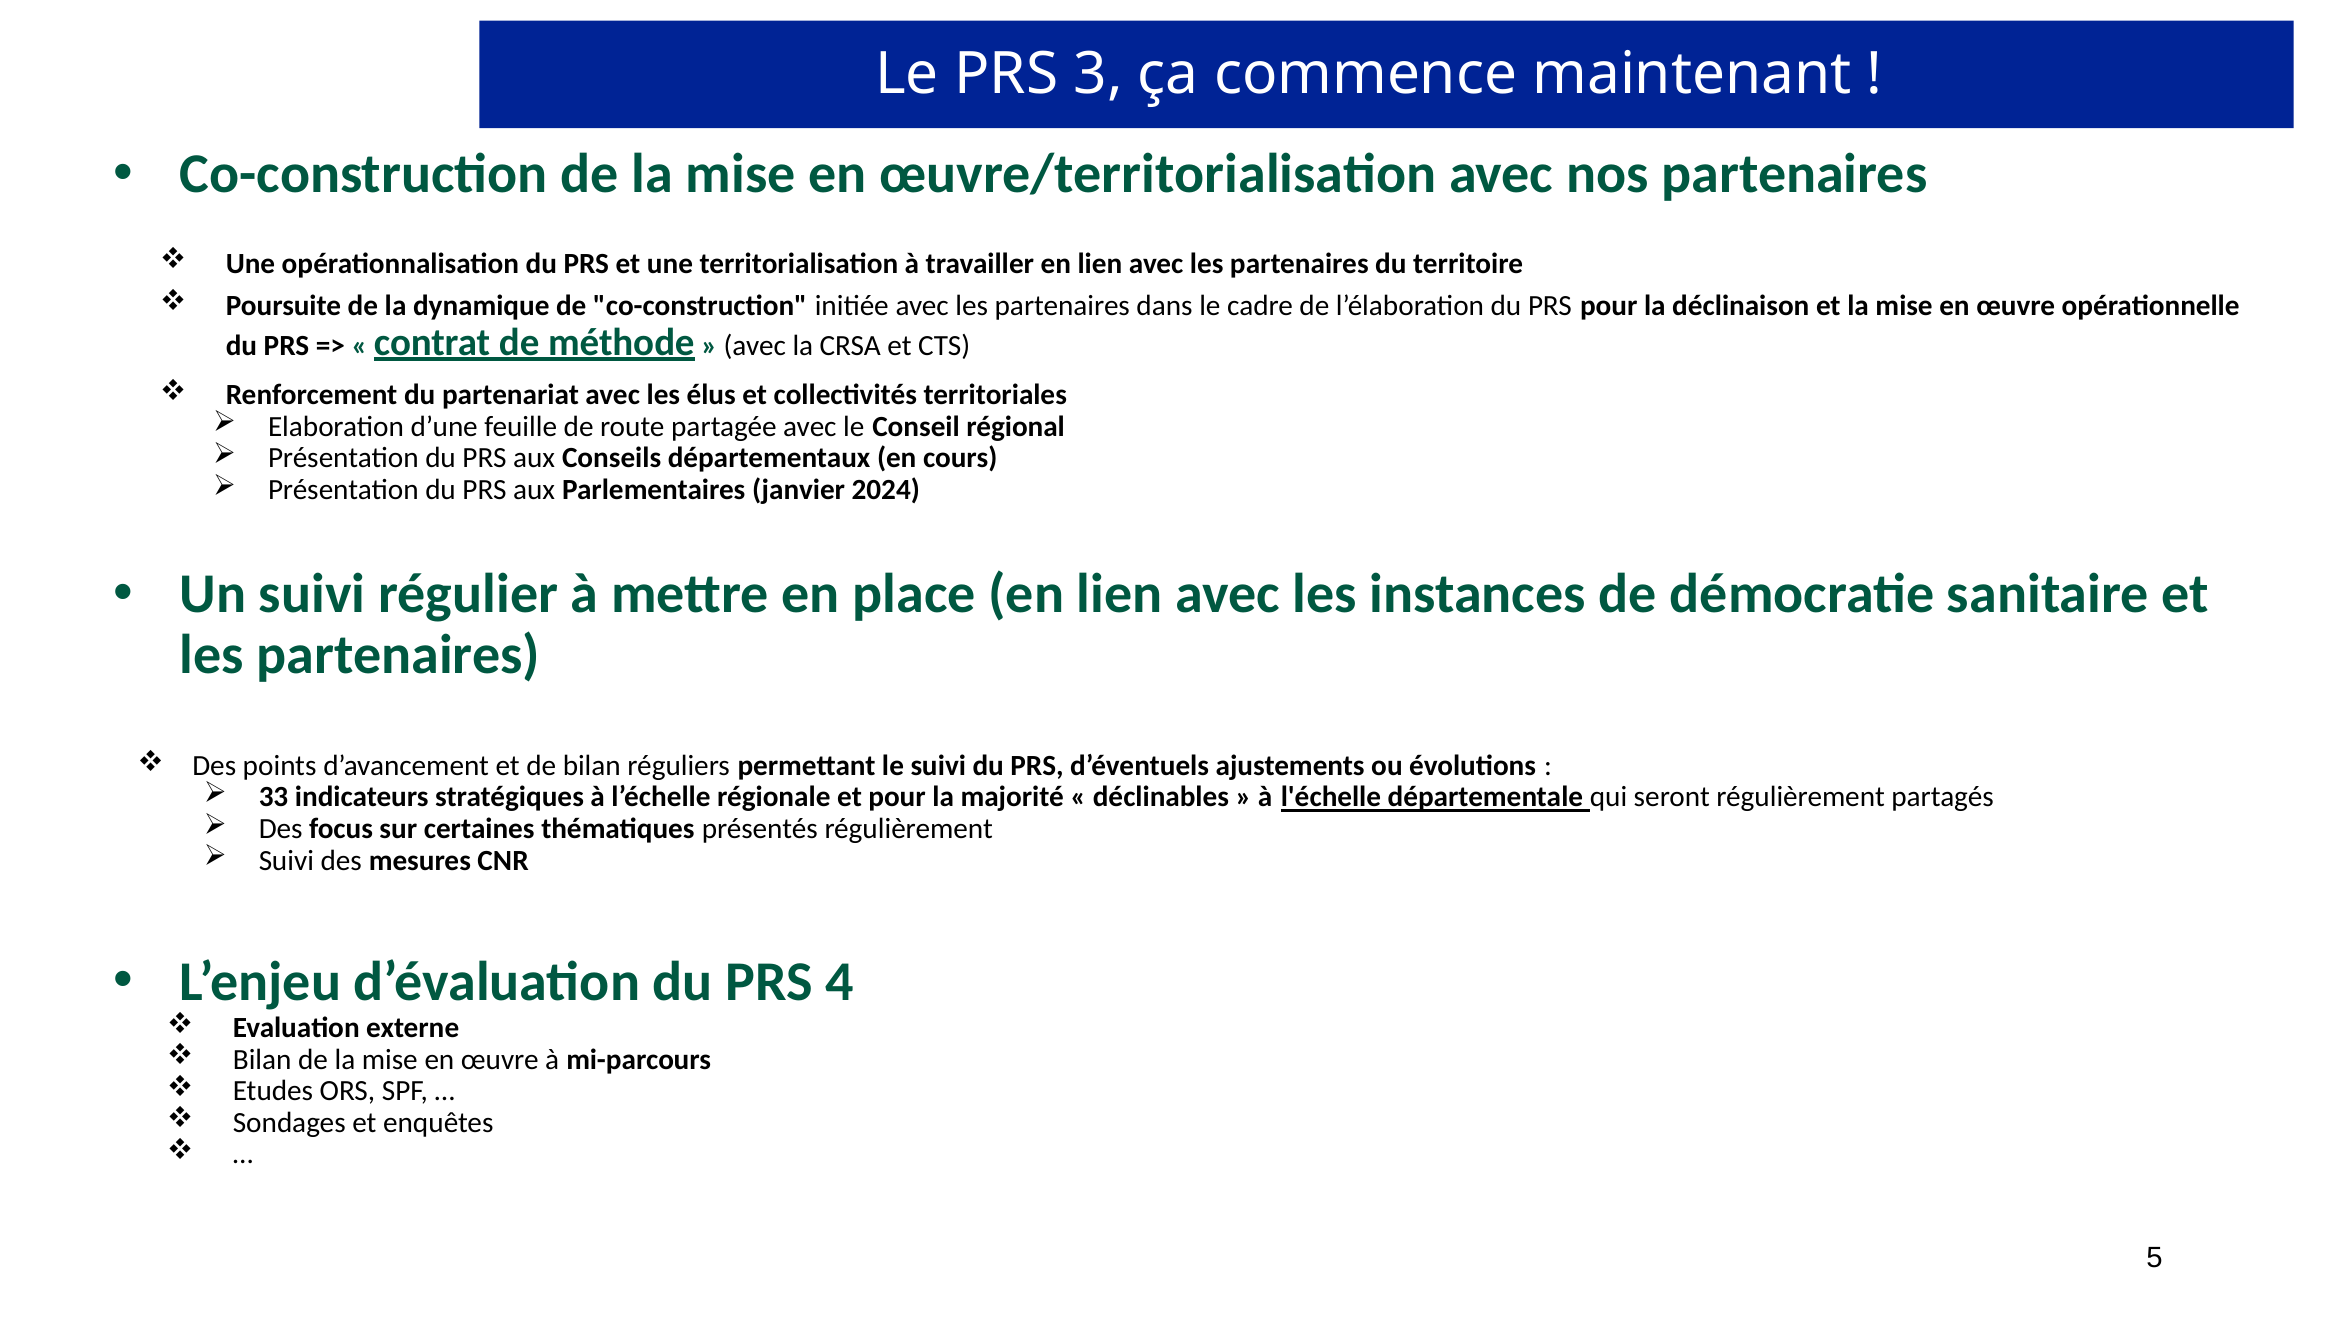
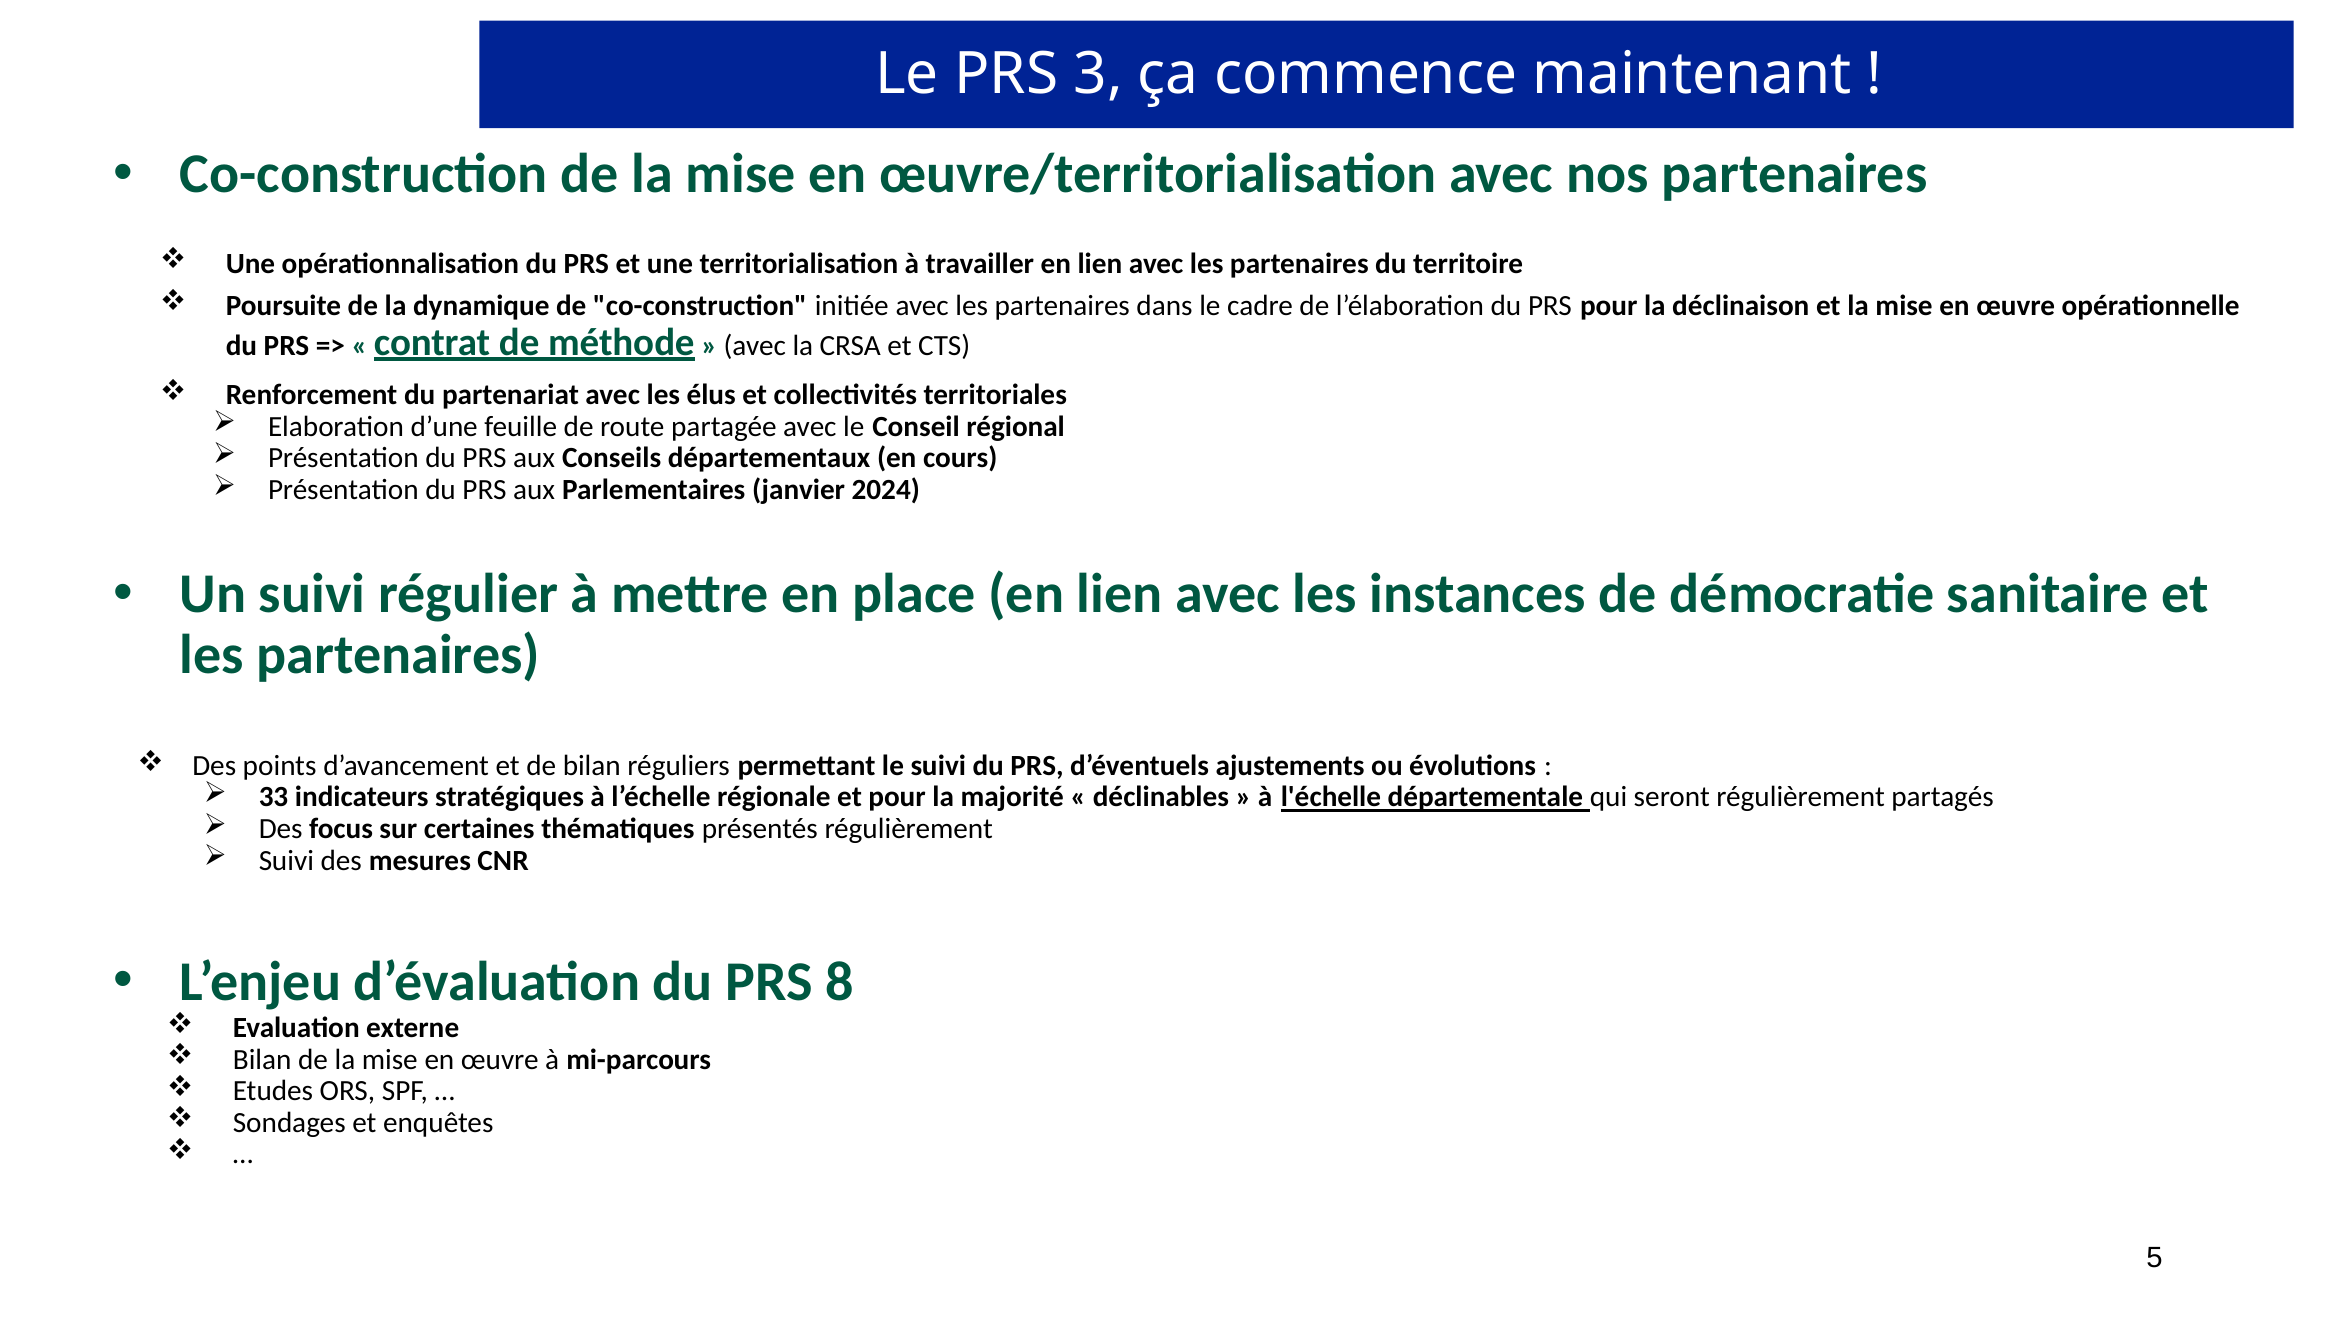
4: 4 -> 8 (840, 981)
